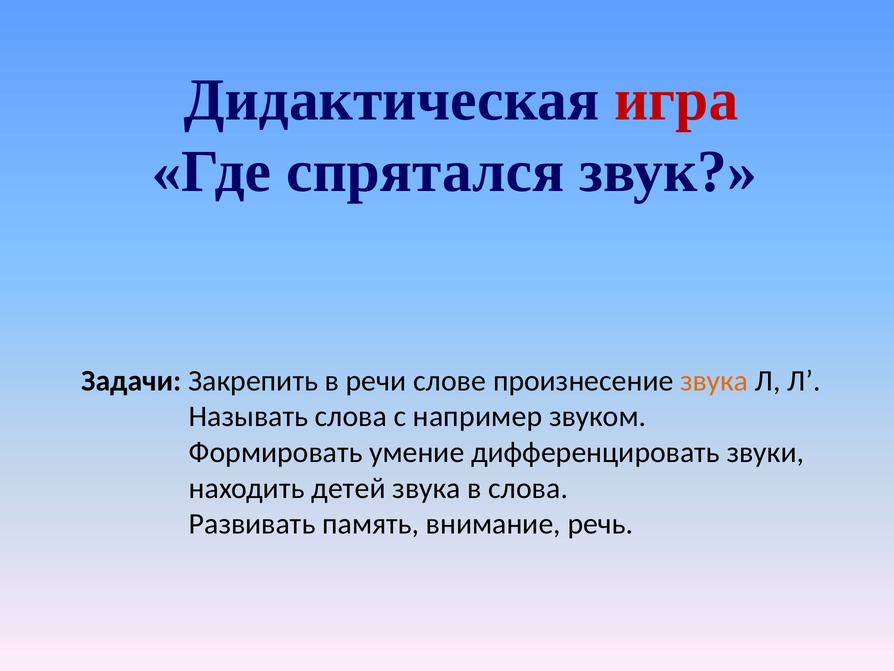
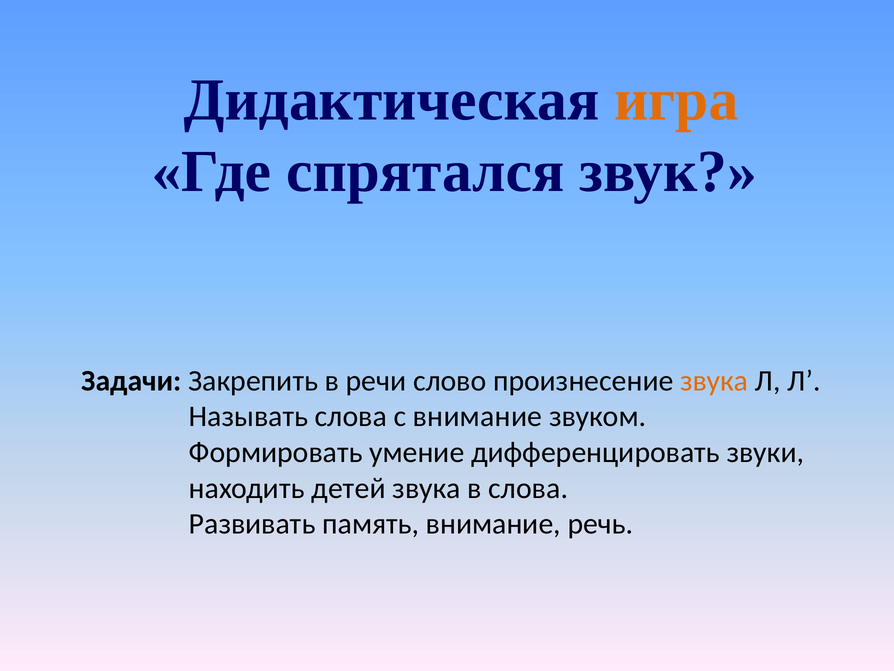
игра colour: red -> orange (676, 100)
слове: слове -> слово (450, 381)
с например: например -> внимание (478, 416)
